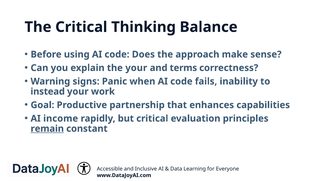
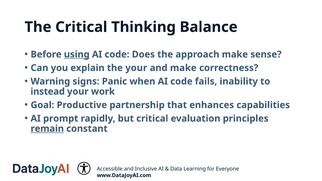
using underline: none -> present (77, 54)
and terms: terms -> make (183, 68)
income: income -> prompt (61, 119)
